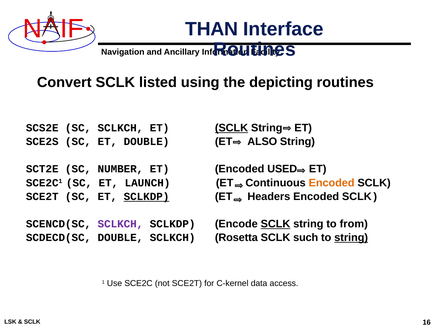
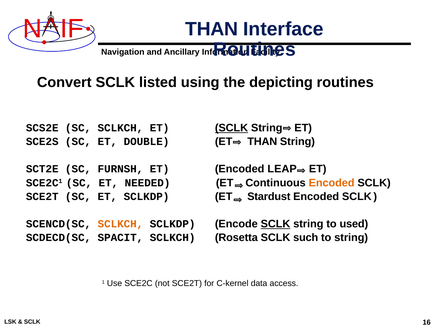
ET ALSO: ALSO -> THAN (262, 141)
NUMBER: NUMBER -> FURNSH (120, 169)
USED: USED -> LEAP (282, 169)
LAUNCH: LAUNCH -> NEEDED (148, 182)
SCLKDP underline: present -> none (147, 196)
Headers: Headers -> Stardust (269, 196)
SCLKCH colour: purple -> orange (120, 224)
from: from -> used (354, 224)
SCDECD(SC DOUBLE: DOUBLE -> SPACIT (120, 237)
string underline: present -> none (351, 237)
